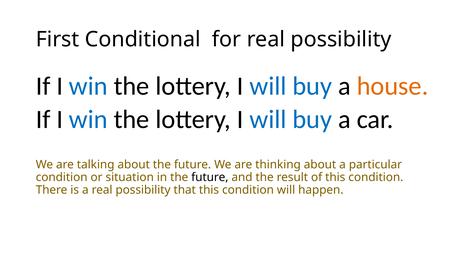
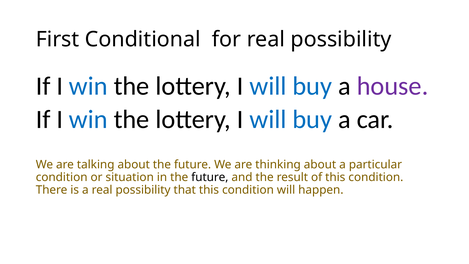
house colour: orange -> purple (393, 86)
